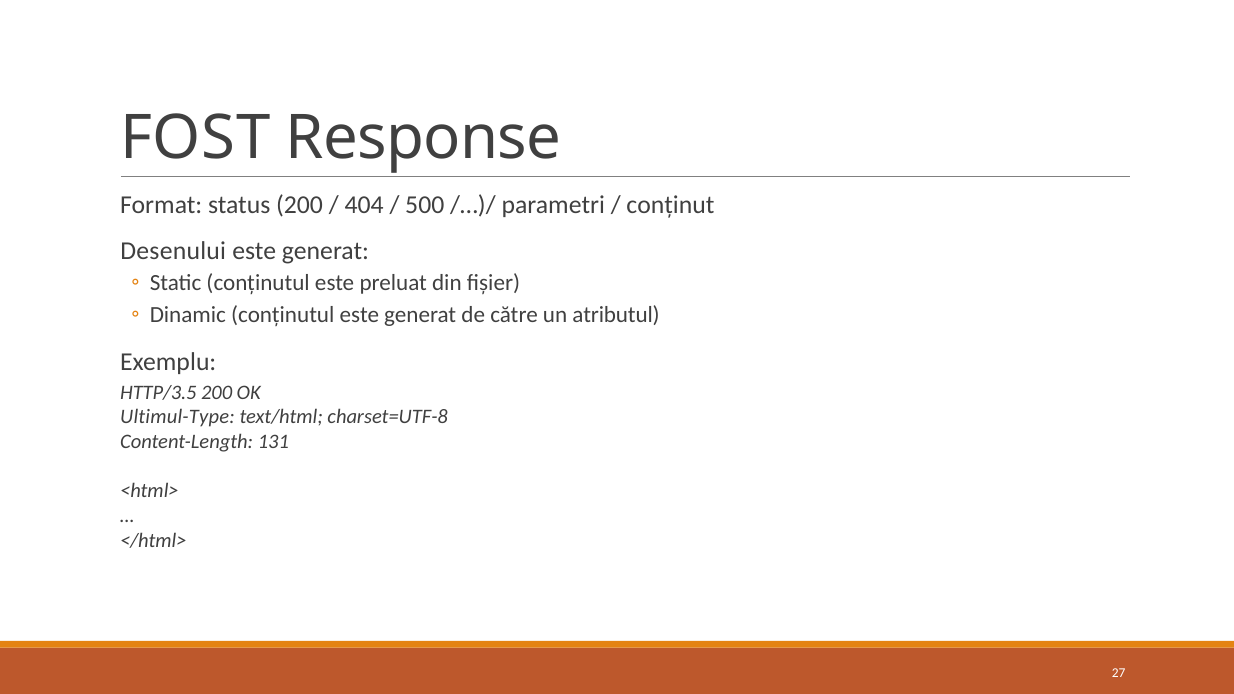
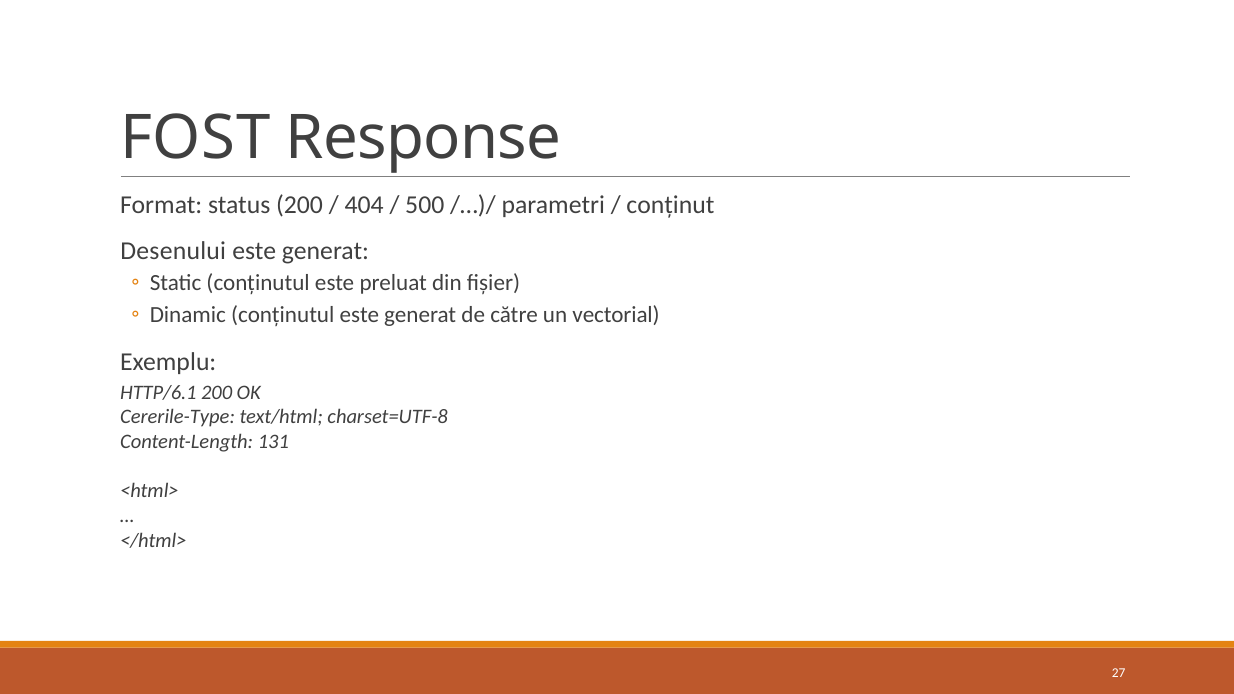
atributul: atributul -> vectorial (616, 315)
HTTP/3.5: HTTP/3.5 -> HTTP/6.1 (158, 393)
Ultimul-Type: Ultimul-Type -> Cererile-Type (178, 417)
